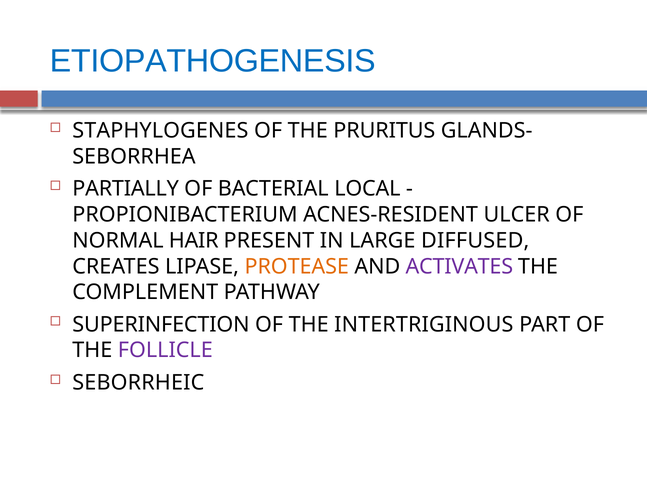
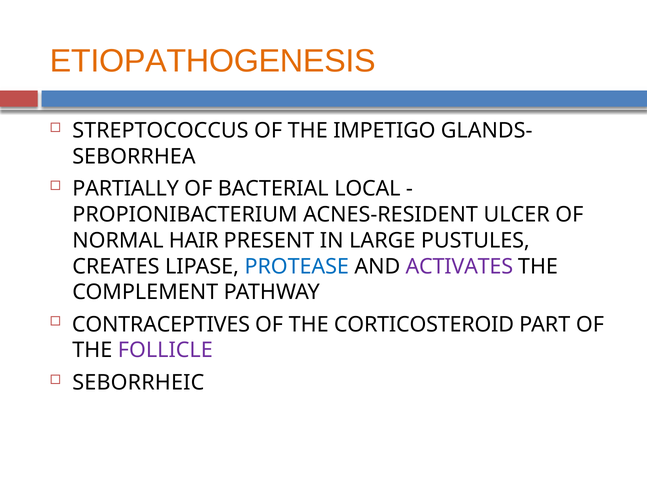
ETIOPATHOGENESIS colour: blue -> orange (213, 61)
STAPHYLOGENES: STAPHYLOGENES -> STREPTOCOCCUS (160, 131)
PRURITUS: PRURITUS -> IMPETIGO (384, 131)
DIFFUSED: DIFFUSED -> PUSTULES (475, 241)
PROTEASE colour: orange -> blue (297, 267)
SUPERINFECTION: SUPERINFECTION -> CONTRACEPTIVES (161, 325)
INTERTRIGINOUS: INTERTRIGINOUS -> CORTICOSTEROID (424, 325)
